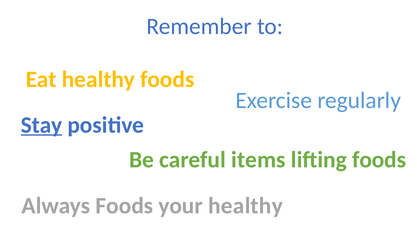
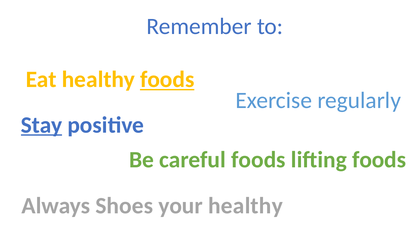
foods underline: none -> present (167, 80)
careful items: items -> foods (258, 160)
Always Foods: Foods -> Shoes (124, 206)
